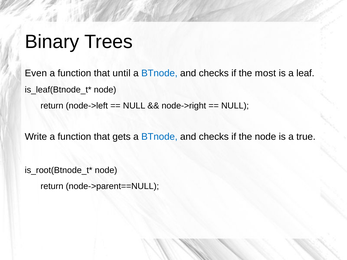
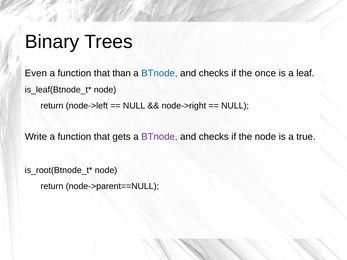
until: until -> than (122, 73)
most: most -> once (265, 73)
BTnode colour: blue -> purple (159, 137)
